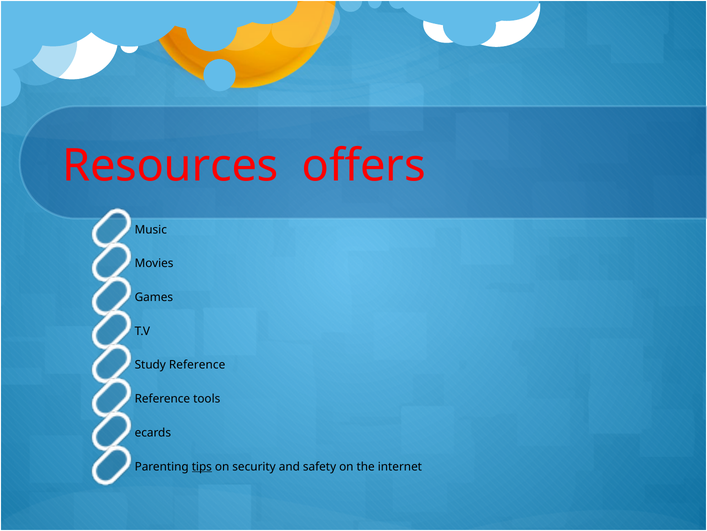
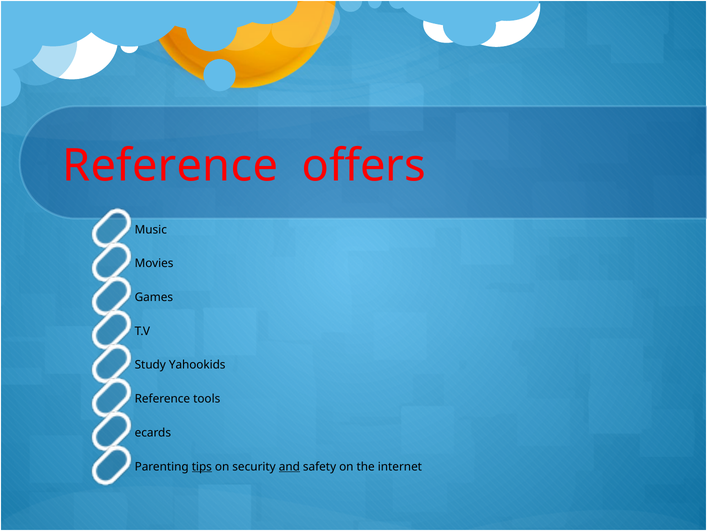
Resources: Resources -> Reference (170, 166)
Study Reference: Reference -> Yahookids (197, 365)
and underline: none -> present (289, 466)
